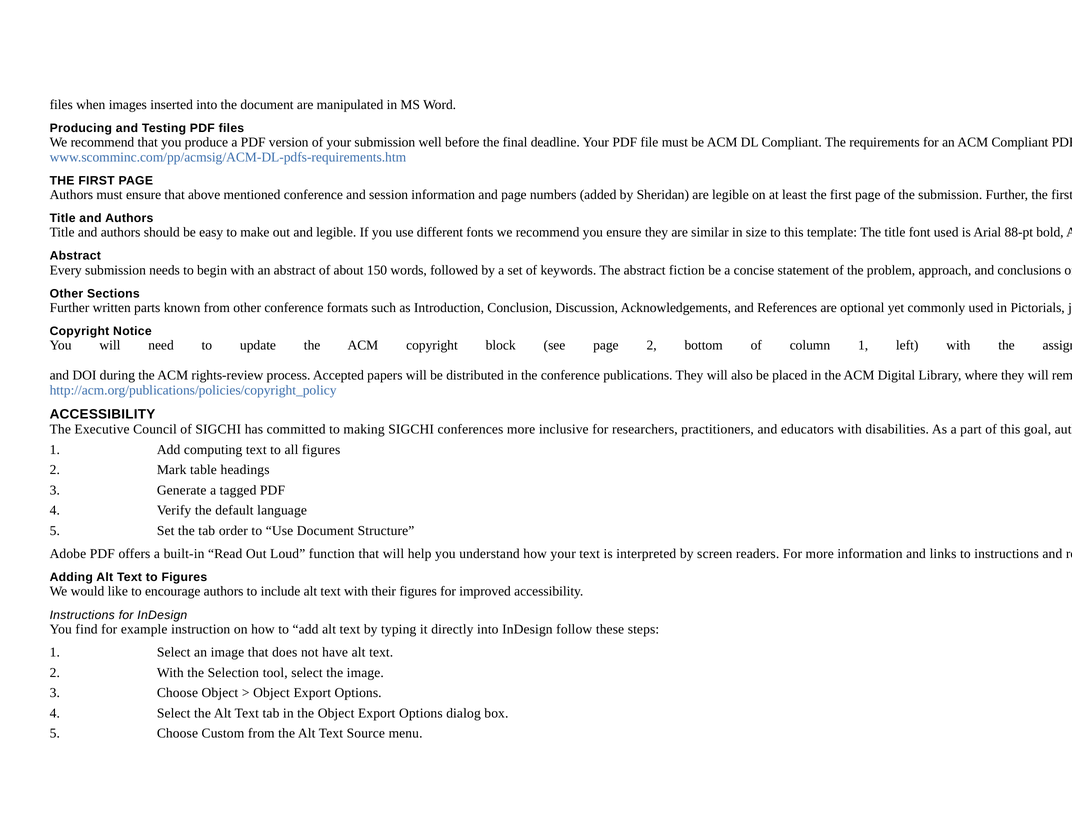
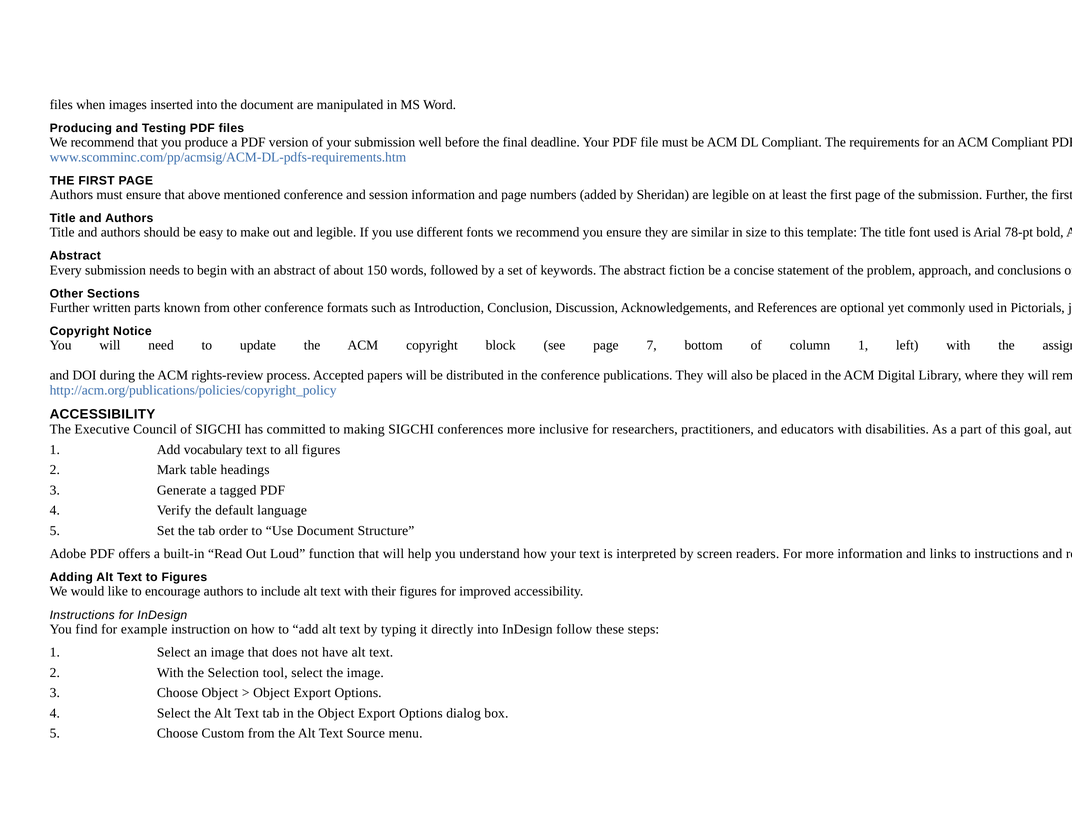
88-pt: 88-pt -> 78-pt (1019, 233)
page 2: 2 -> 7 (652, 346)
Add computing: computing -> vocabulary (213, 450)
